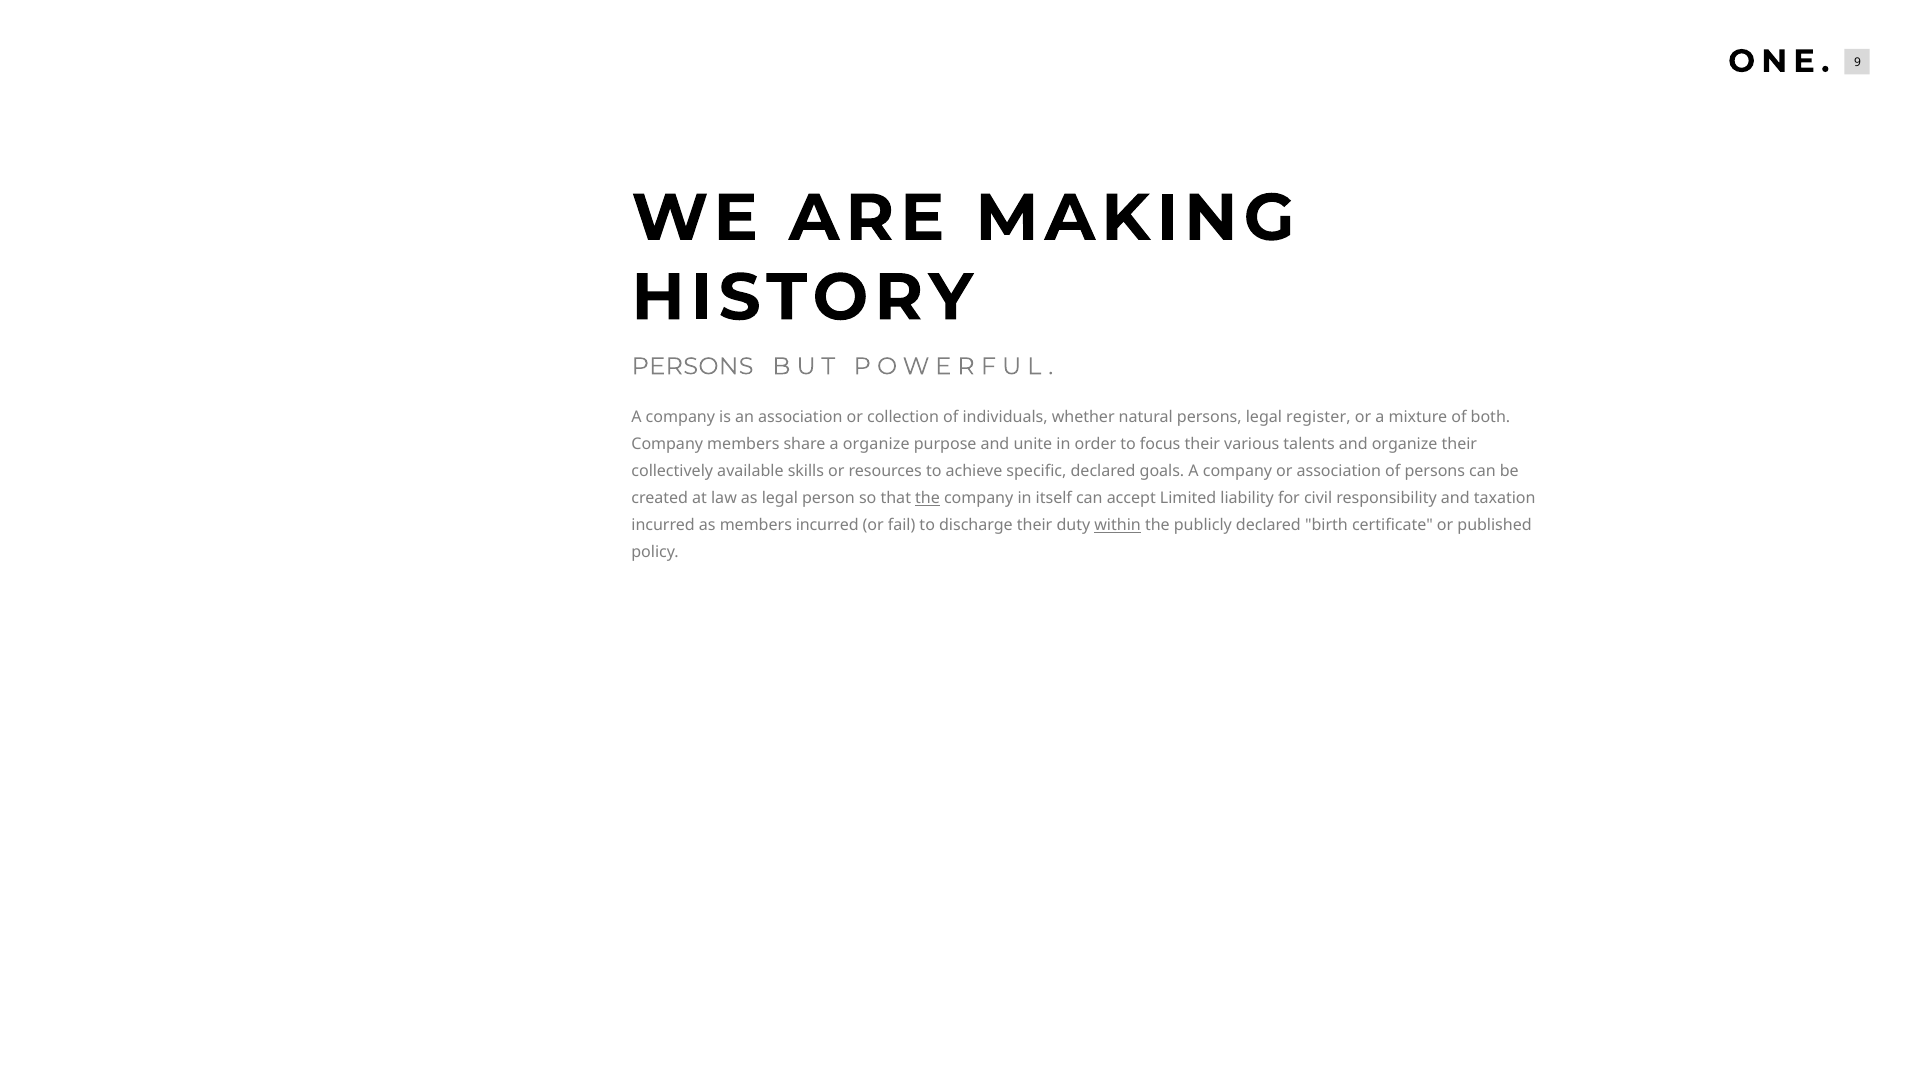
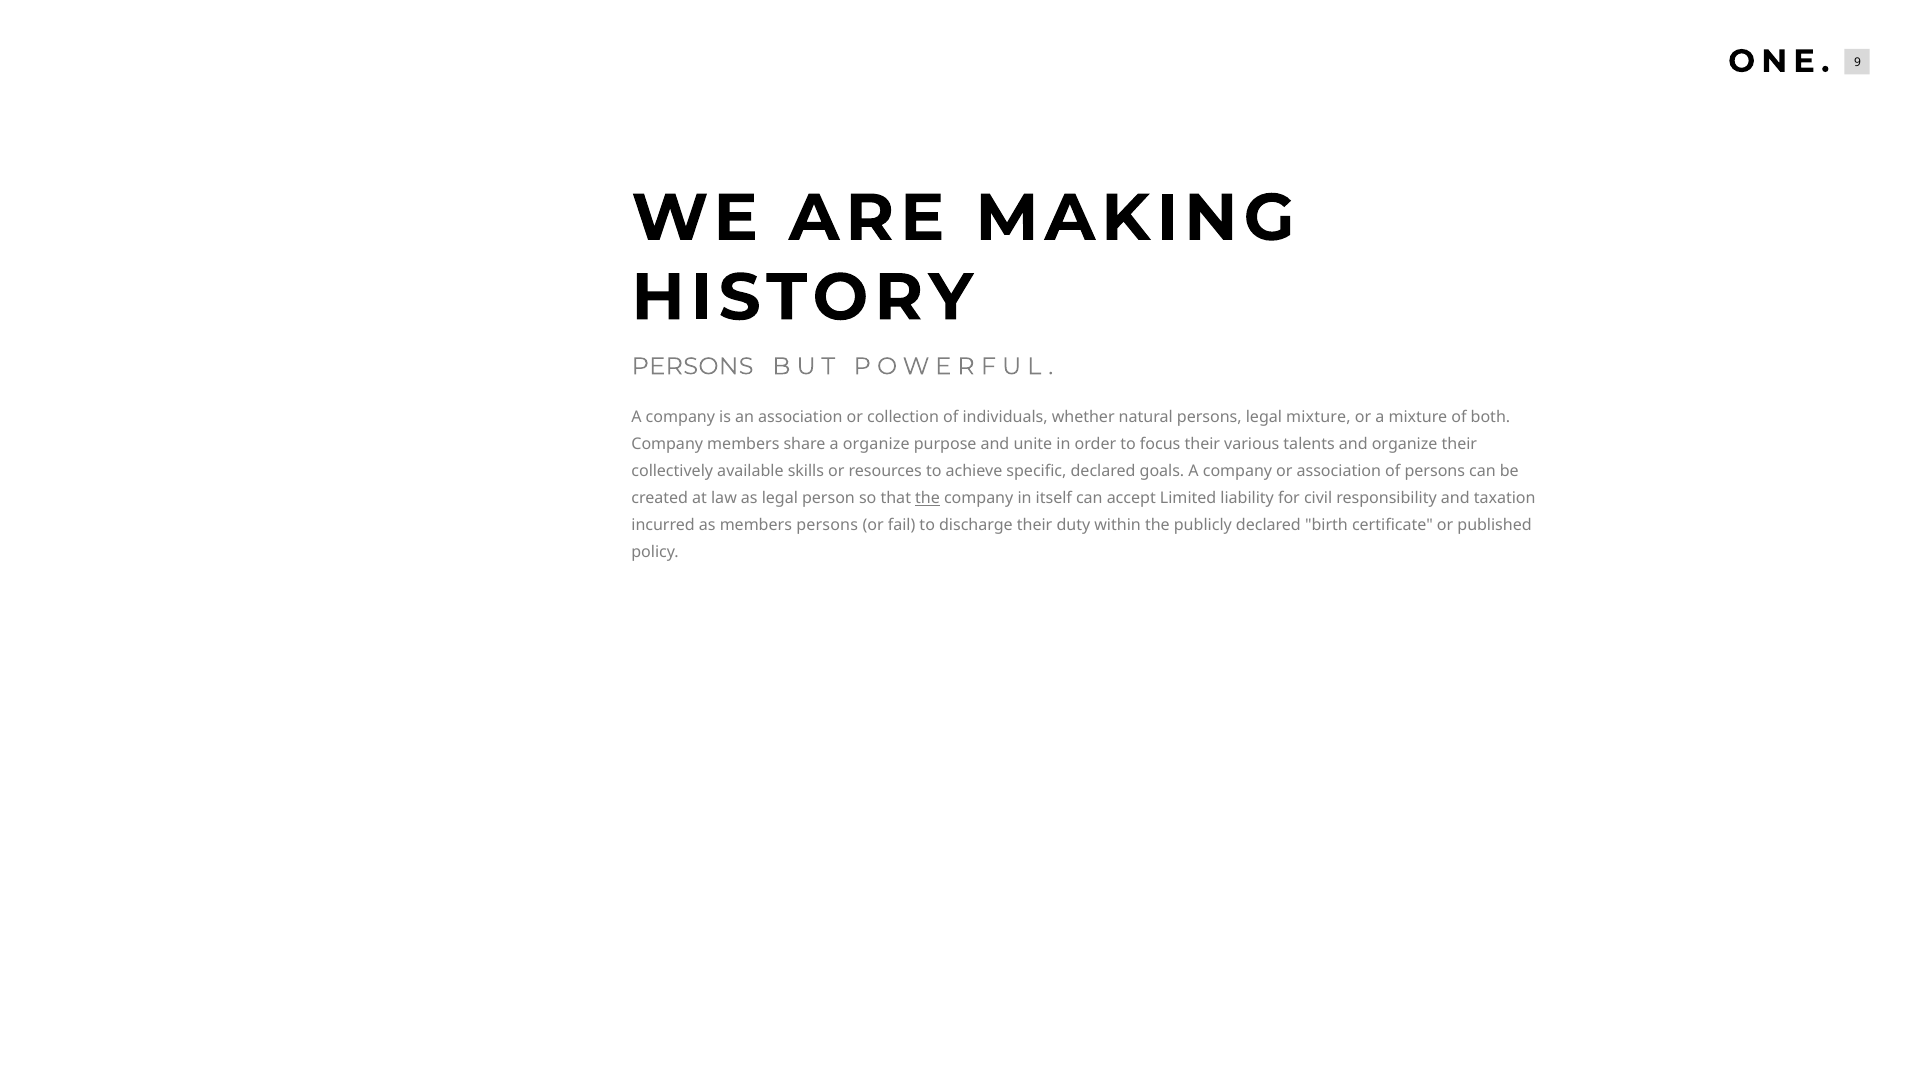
legal register: register -> mixture (1318, 417)
members incurred: incurred -> persons (827, 525)
within underline: present -> none (1118, 525)
